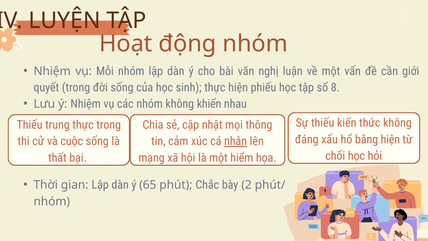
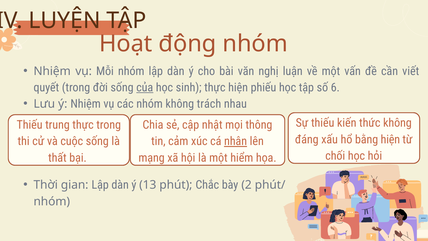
giới: giới -> viết (411, 71)
của underline: none -> present (145, 88)
8: 8 -> 6 (335, 88)
khiến: khiến -> trách (209, 104)
65: 65 -> 13 (148, 185)
